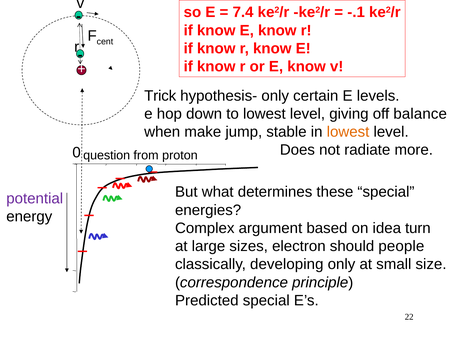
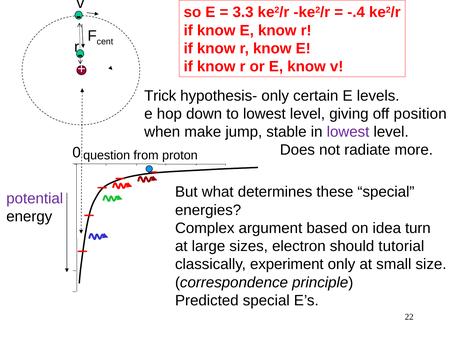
7.4: 7.4 -> 3.3 (243, 12)
-.1: -.1 -> -.4 (356, 12)
balance: balance -> position (420, 114)
lowest colour: orange -> purple (348, 132)
people: people -> tutorial (401, 246)
developing: developing -> experiment (287, 264)
